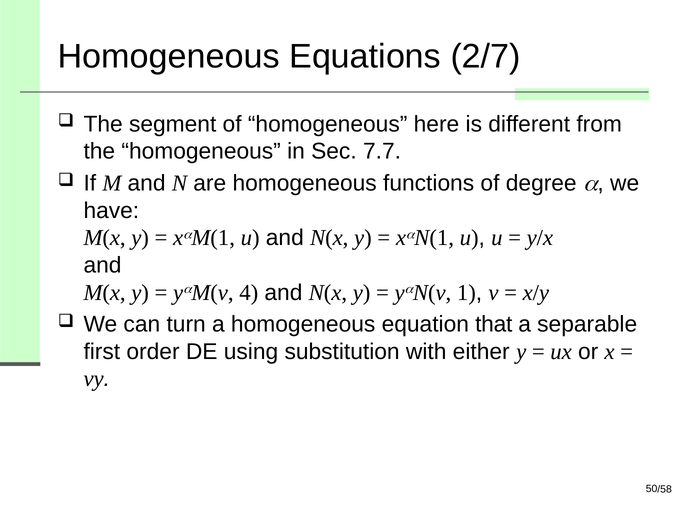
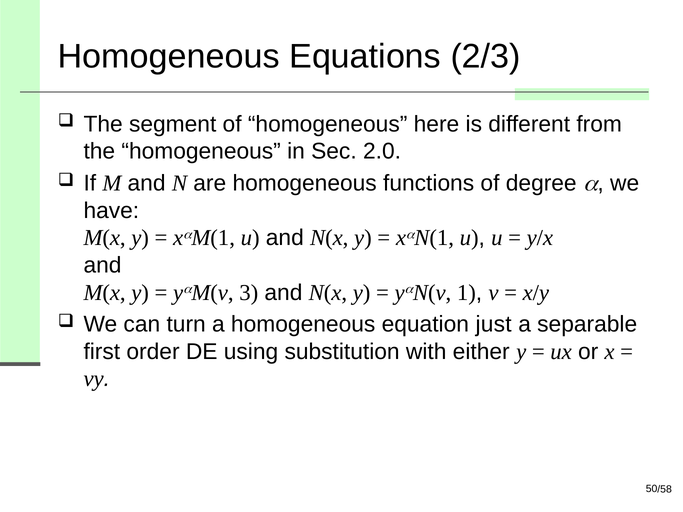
2/7: 2/7 -> 2/3 (486, 56)
7.7: 7.7 -> 2.0 (382, 152)
4: 4 -> 3 (249, 293)
that: that -> just (494, 325)
